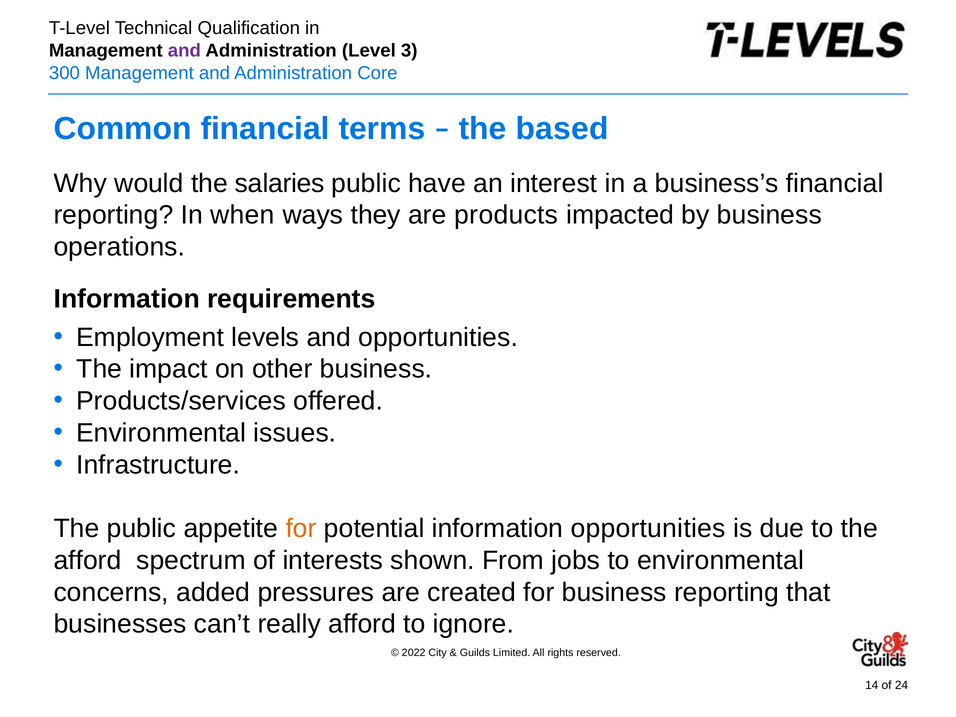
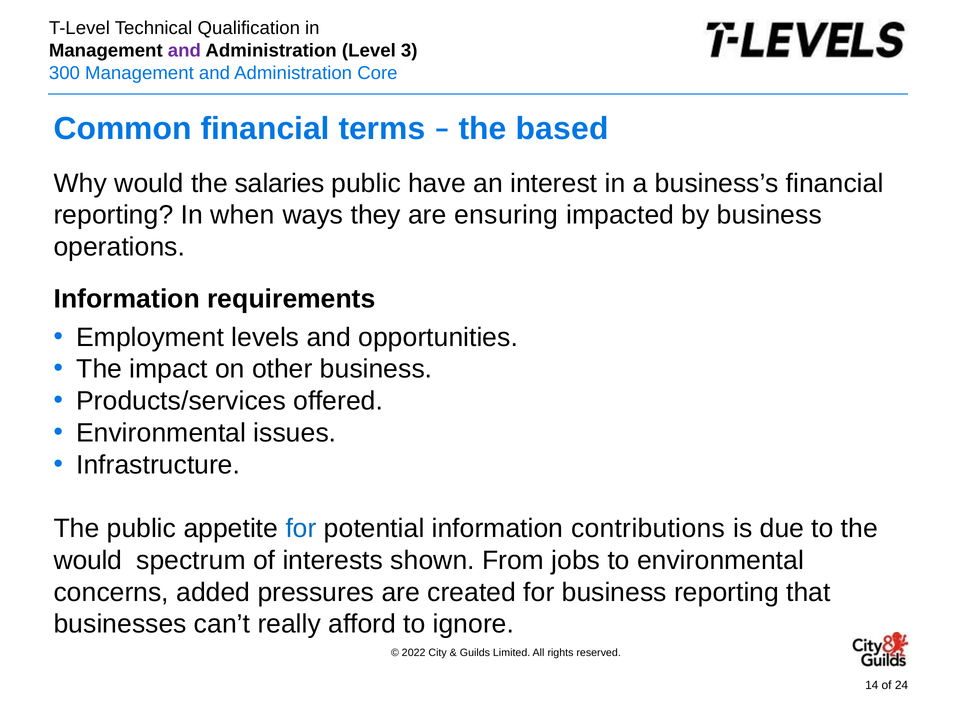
products: products -> ensuring (506, 215)
for colour: orange -> blue (301, 529)
information opportunities: opportunities -> contributions (648, 529)
afford: afford -> would (88, 560)
